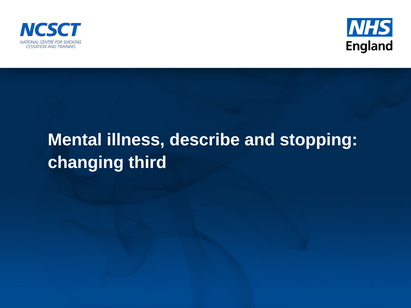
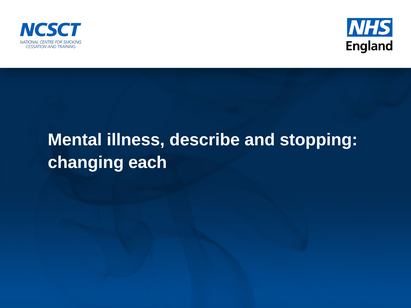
third: third -> each (148, 163)
